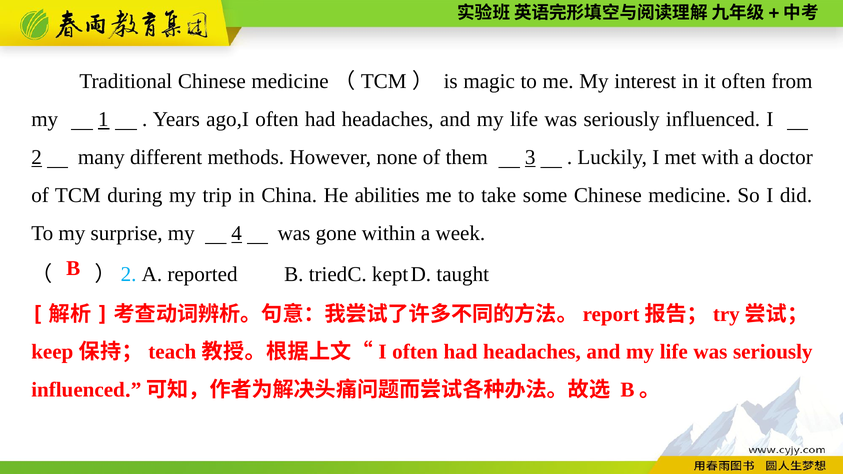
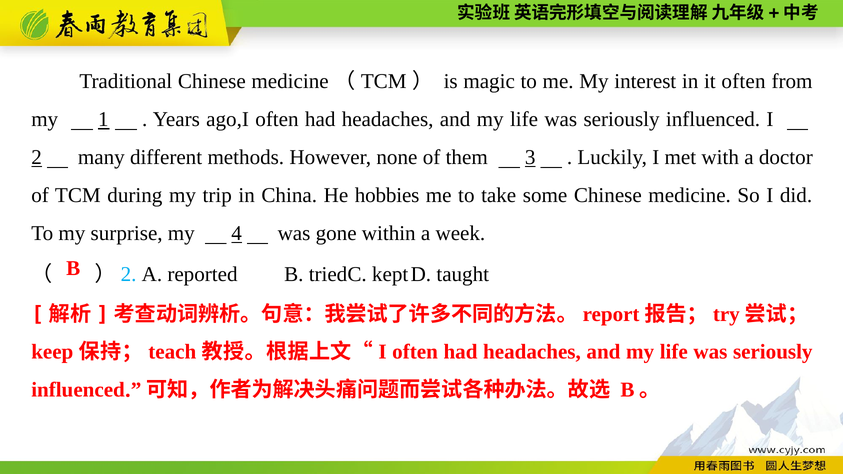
abilities: abilities -> hobbies (387, 195)
